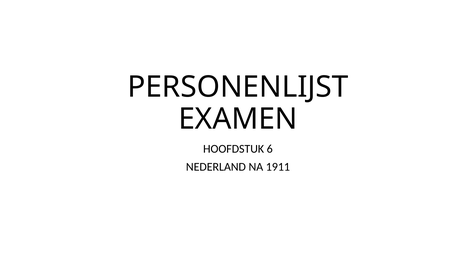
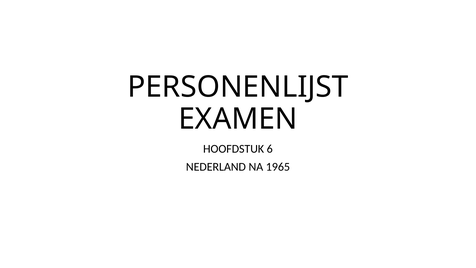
1911: 1911 -> 1965 (278, 167)
